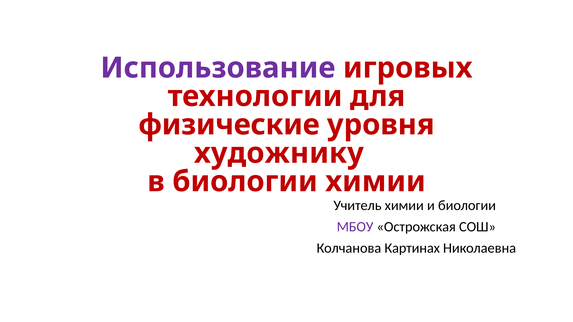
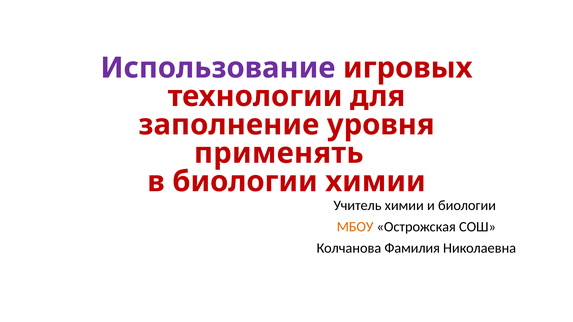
физические: физические -> заполнение (229, 125)
художнику: художнику -> применять (279, 153)
МБОУ colour: purple -> orange (355, 227)
Картинах: Картинах -> Фамилия (412, 248)
